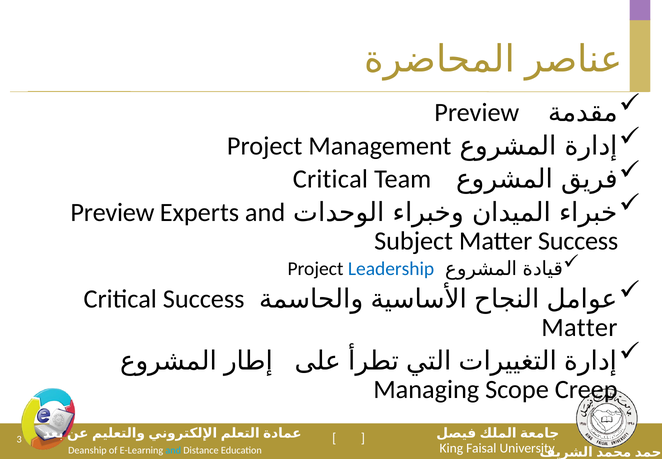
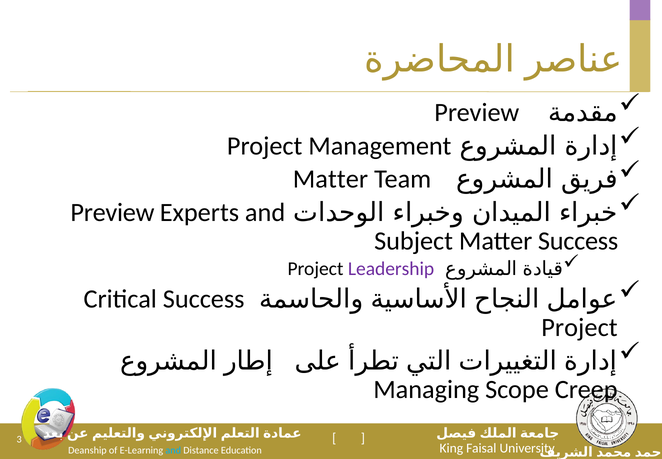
Critical: Critical -> Matter (330, 179)
Leadership colour: blue -> purple (391, 268)
Matter: Matter -> Project (579, 327)
